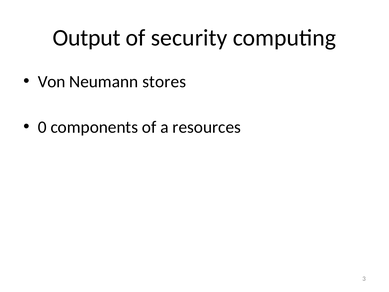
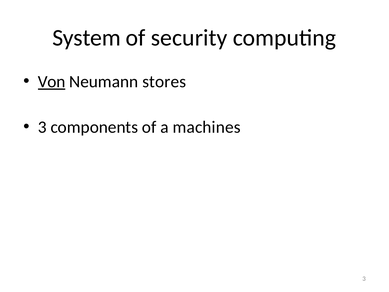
Output: Output -> System (87, 38)
Von underline: none -> present (52, 82)
0: 0 -> 3 (42, 127)
resources: resources -> machines (207, 127)
